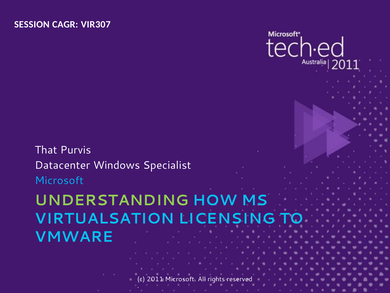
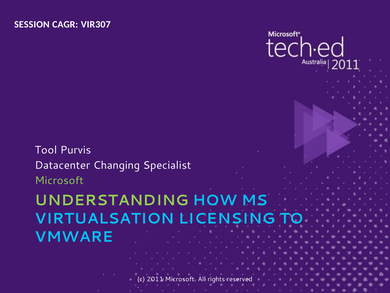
That: That -> Tool (46, 150)
Windows: Windows -> Changing (117, 165)
Microsoft colour: light blue -> light green (59, 180)
